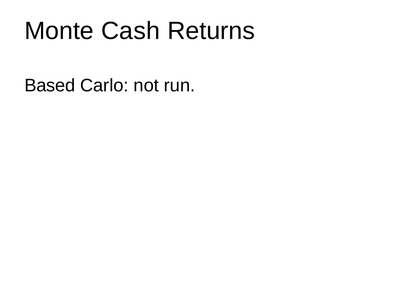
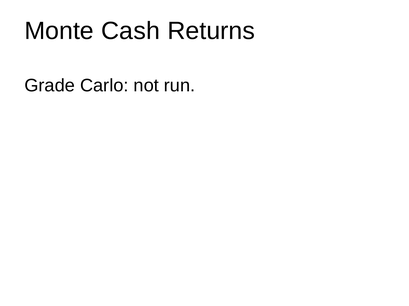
Based: Based -> Grade (50, 86)
